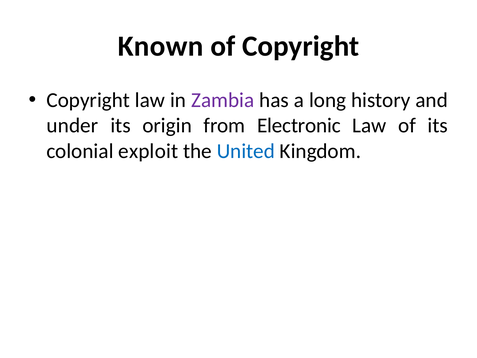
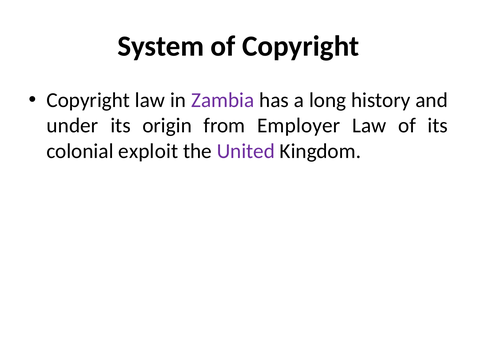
Known: Known -> System (161, 46)
Electronic: Electronic -> Employer (299, 126)
United colour: blue -> purple (246, 151)
